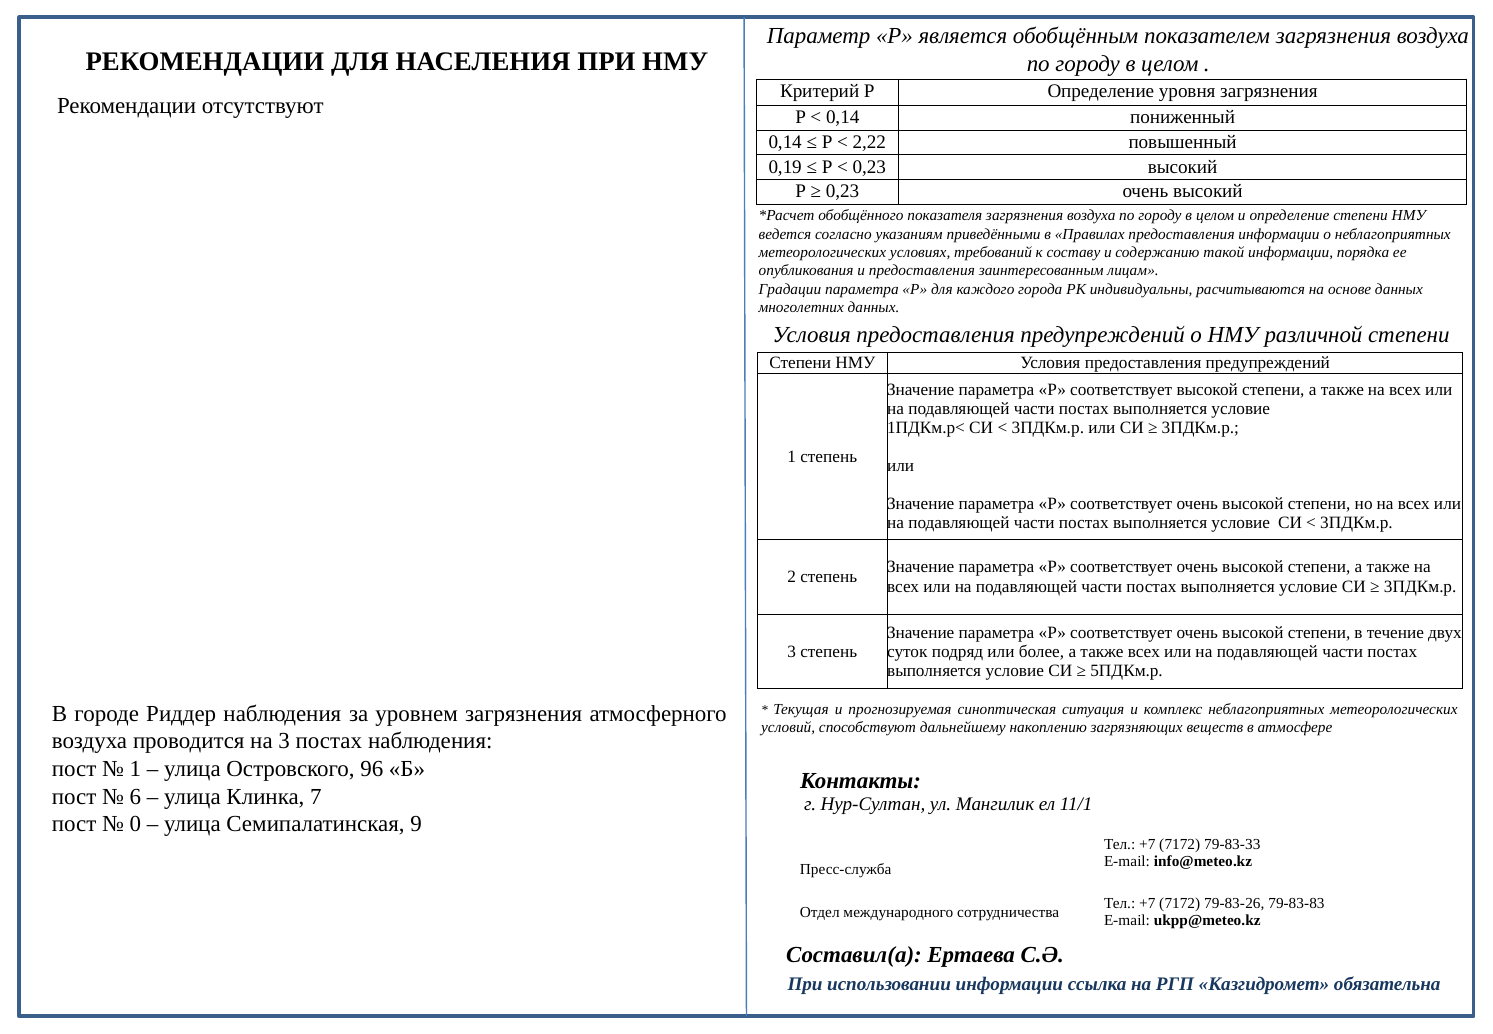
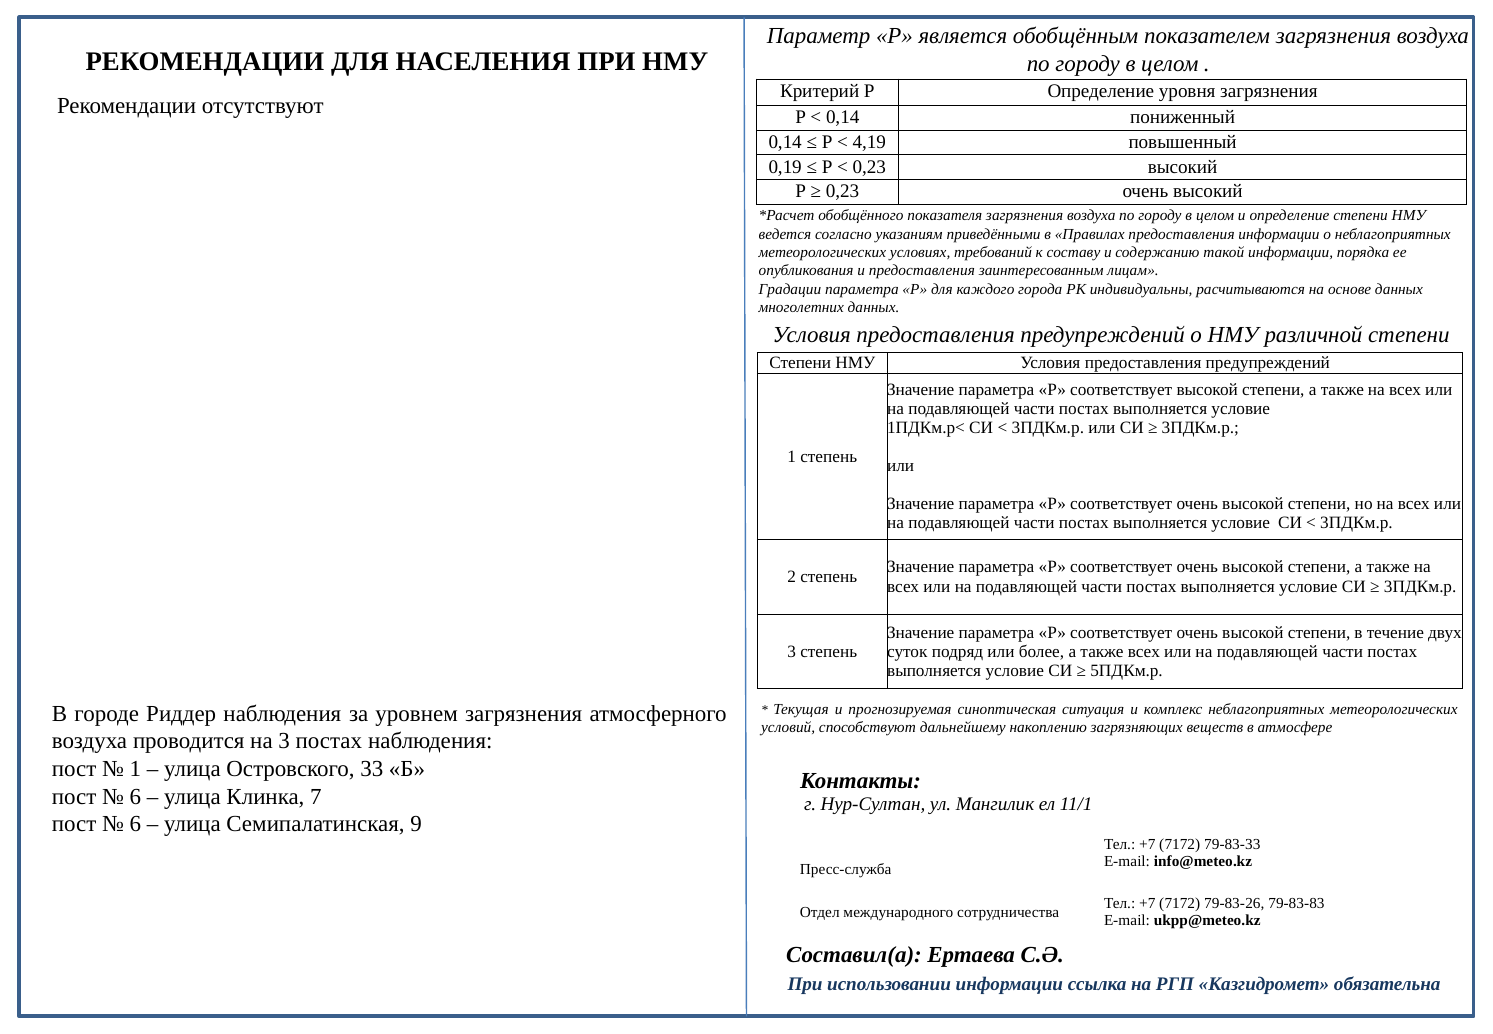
2,22: 2,22 -> 4,19 (869, 142)
96: 96 -> 33 (372, 769)
0: 0 -> 6 (135, 824)
